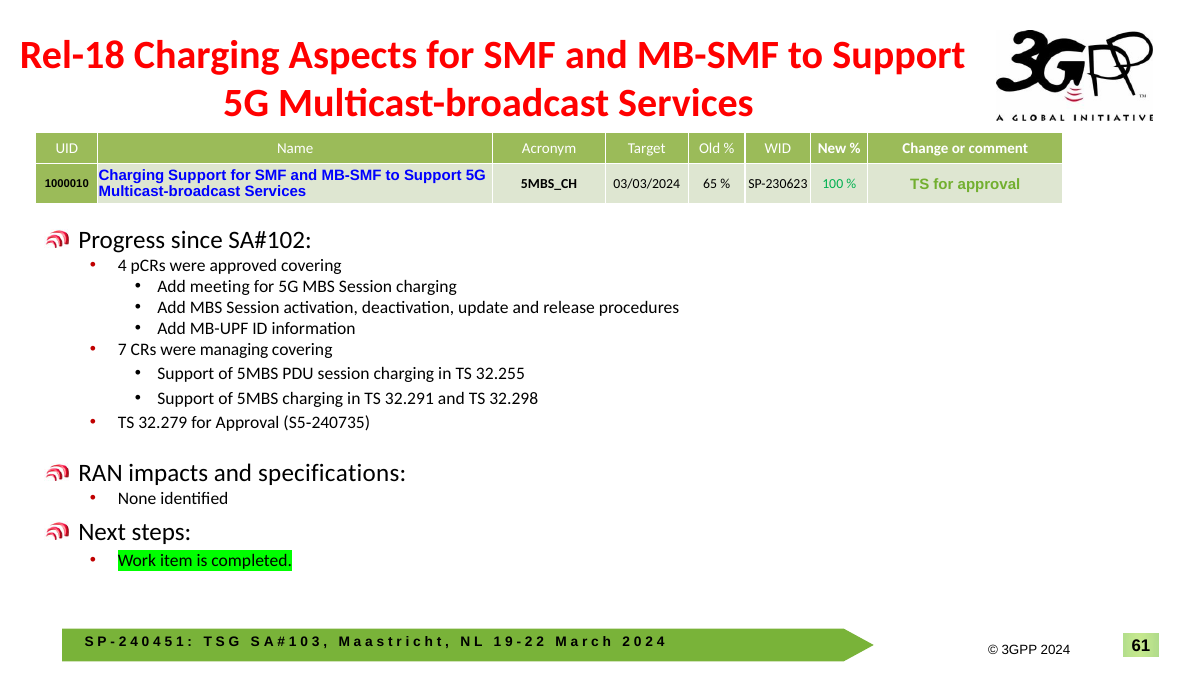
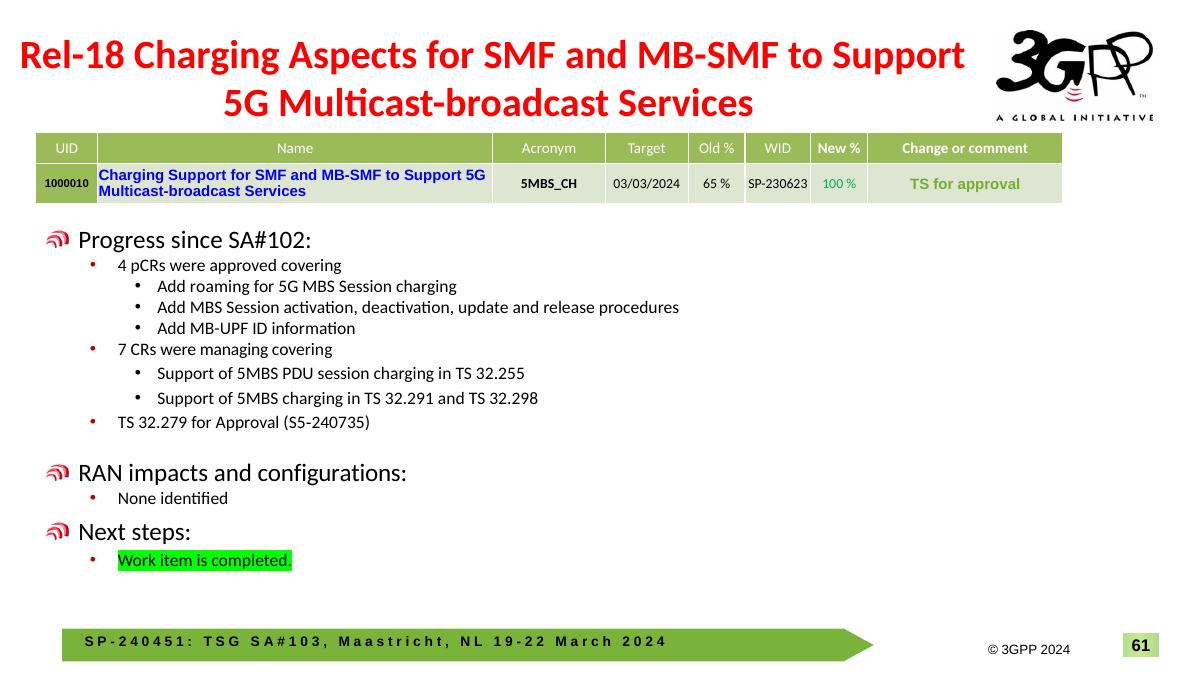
meeting: meeting -> roaming (220, 287)
specifications: specifications -> configurations (332, 474)
